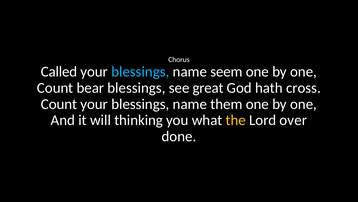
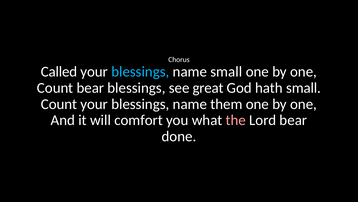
name seem: seem -> small (226, 72)
hath cross: cross -> small (304, 88)
thinking: thinking -> comfort (139, 120)
the colour: yellow -> pink (236, 120)
Lord over: over -> bear (293, 120)
